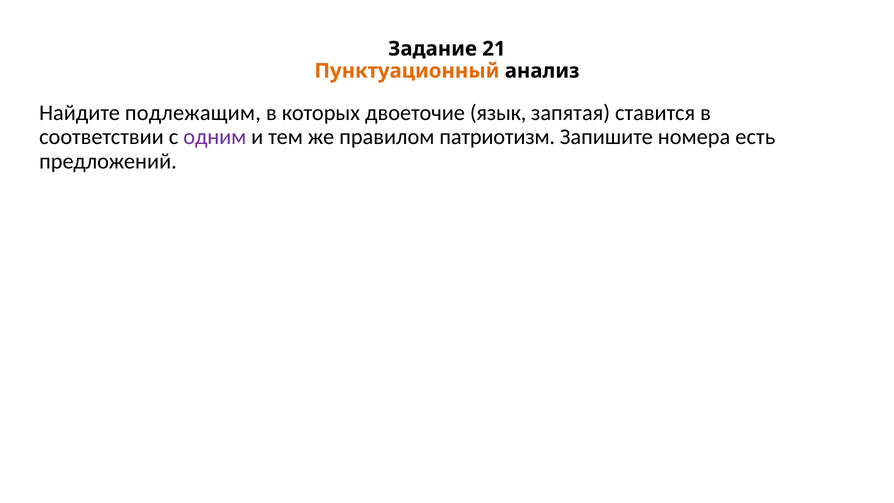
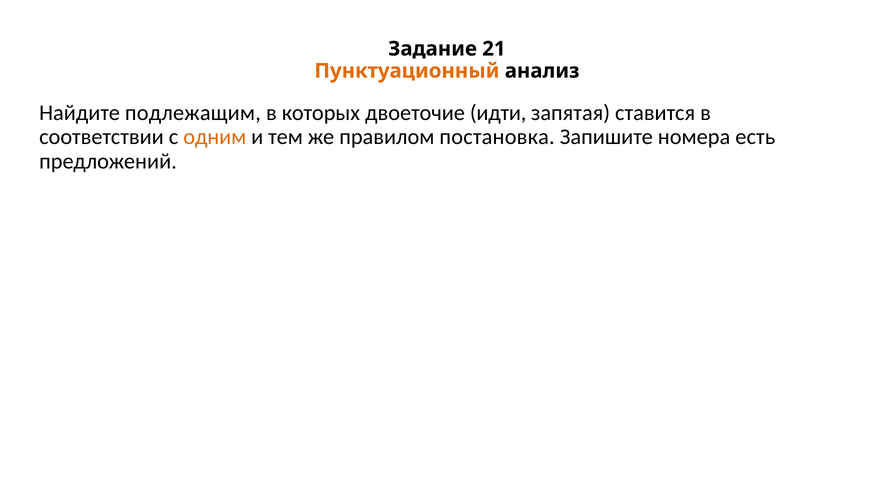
язык: язык -> идти (498, 113)
одним colour: purple -> orange (215, 137)
патриотизм: патриотизм -> постановка (497, 137)
